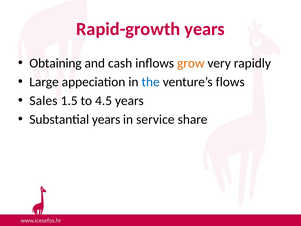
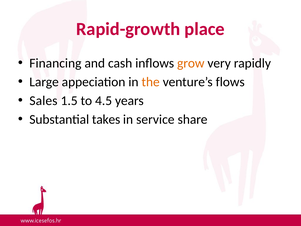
Rapid-growth years: years -> place (205, 29)
Obtaining: Obtaining -> Financing (55, 63)
the colour: blue -> orange (151, 82)
Substantial years: years -> takes (106, 119)
